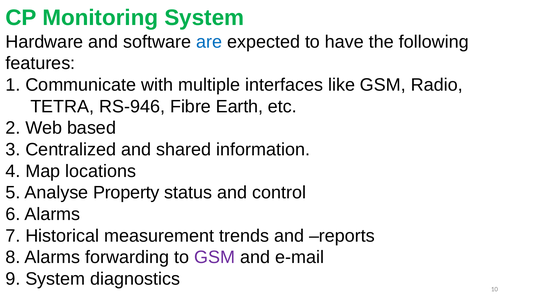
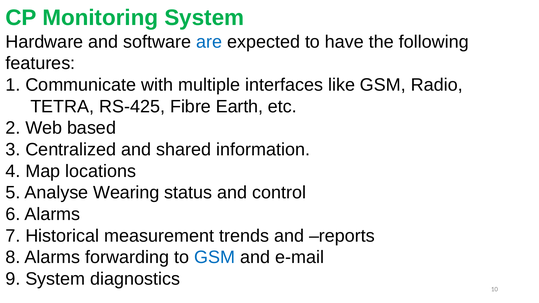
RS-946: RS-946 -> RS-425 (132, 107)
Property: Property -> Wearing (126, 193)
GSM colour: purple -> blue (215, 257)
